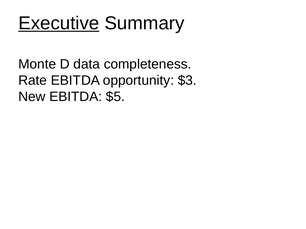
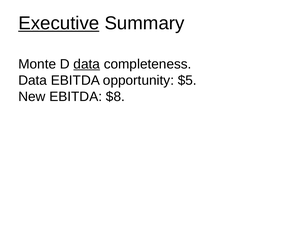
data underline: none -> present (87, 64)
Rate: Rate -> Data (33, 80)
$3: $3 -> $5 (187, 80)
$5: $5 -> $8 (115, 97)
